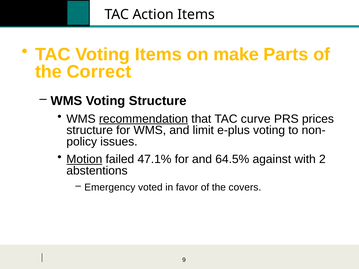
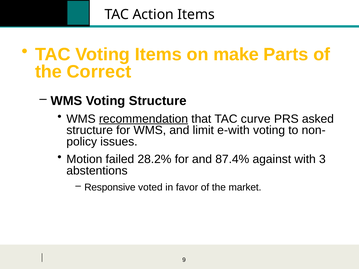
prices: prices -> asked (318, 119)
e-plus: e-plus -> e-with (233, 130)
Motion underline: present -> none (84, 159)
47.1%: 47.1% -> 28.2% (154, 159)
64.5%: 64.5% -> 87.4% (232, 159)
2: 2 -> 3 (322, 159)
Emergency: Emergency -> Responsive (110, 187)
covers: covers -> market (245, 187)
